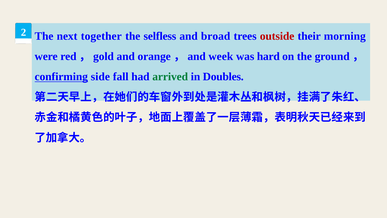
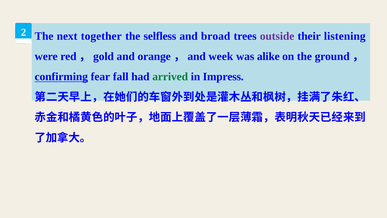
outside colour: red -> purple (277, 36)
morning: morning -> listening (345, 36)
hard: hard -> alike (268, 56)
side: side -> fear (100, 77)
Doubles: Doubles -> Impress (223, 77)
